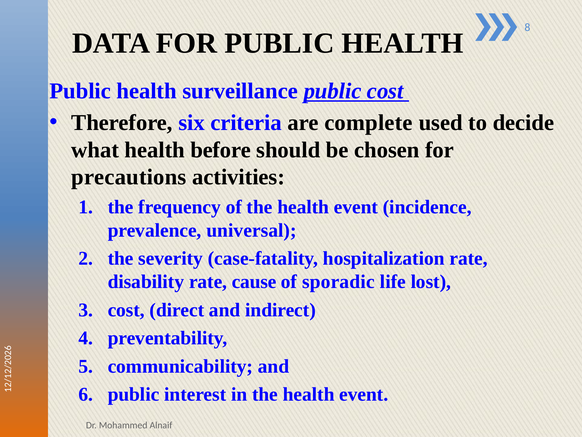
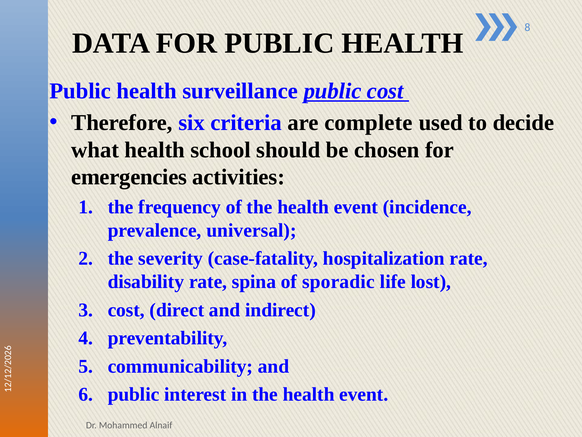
before: before -> school (221, 150)
precautions: precautions -> emergencies (129, 177)
cause: cause -> spina (254, 281)
